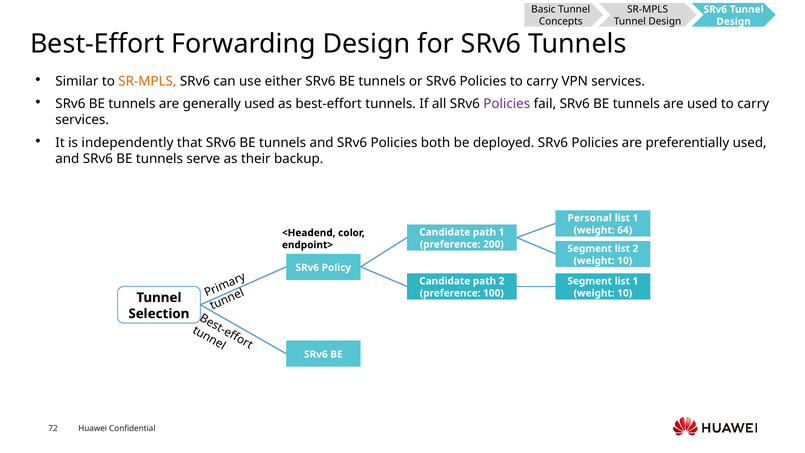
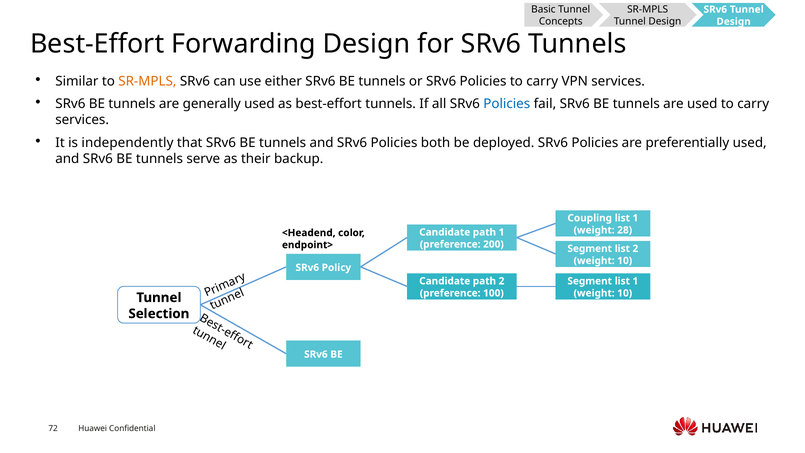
Policies colour: purple -> blue (507, 104)
Personal: Personal -> Coupling (590, 218)
64: 64 -> 28 (625, 230)
